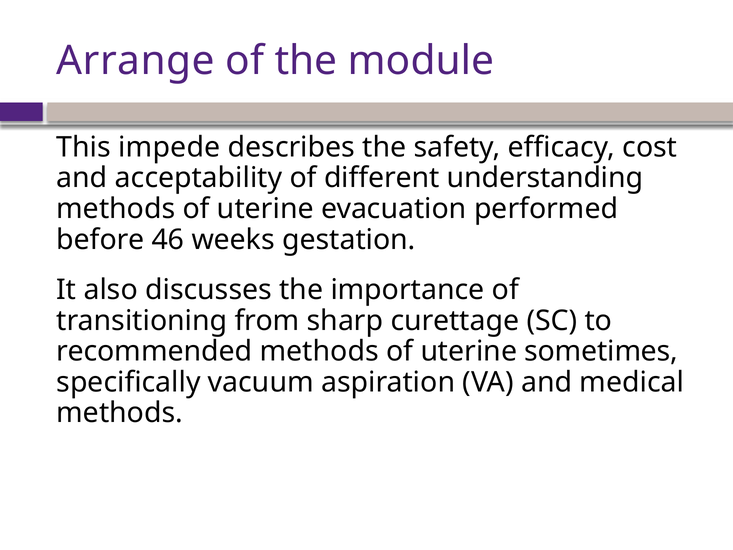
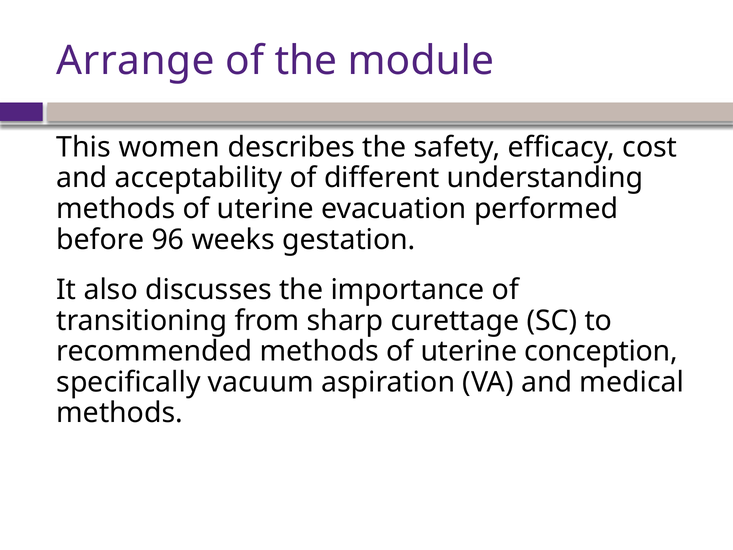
impede: impede -> women (169, 147)
46: 46 -> 96 (168, 240)
sometimes: sometimes -> conception (601, 351)
